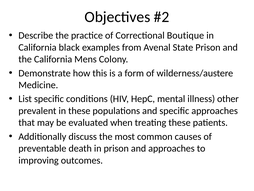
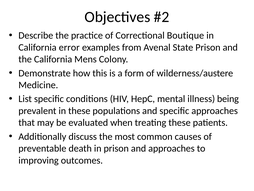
black: black -> error (69, 47)
other: other -> being (228, 99)
